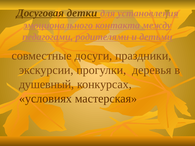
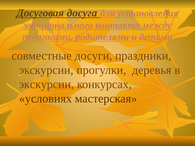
детки: детки -> досуга (82, 13)
душевный: душевный -> экскурсии (47, 84)
